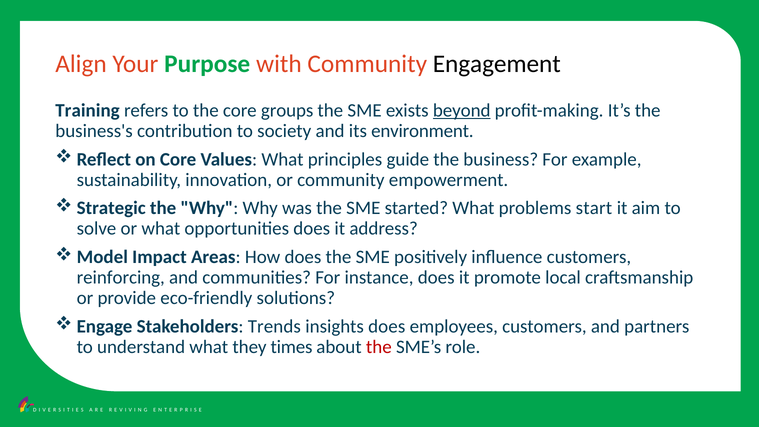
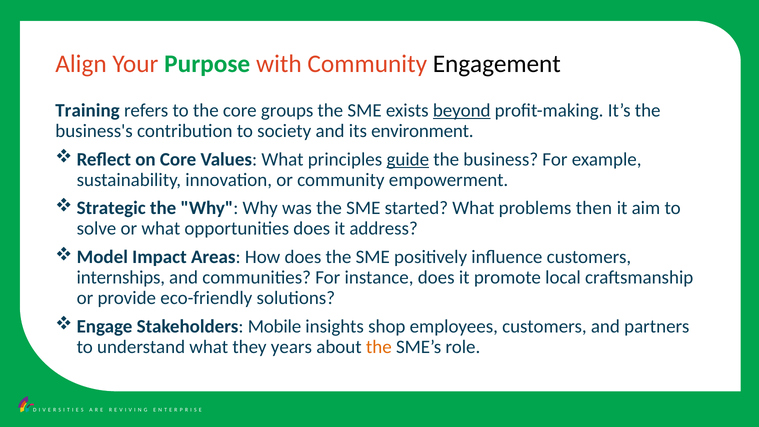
guide underline: none -> present (408, 159)
start: start -> then (594, 208)
reinforcing: reinforcing -> internships (121, 278)
Trends: Trends -> Mobile (274, 326)
insights does: does -> shop (387, 326)
times: times -> years (291, 347)
the colour: red -> orange (379, 347)
